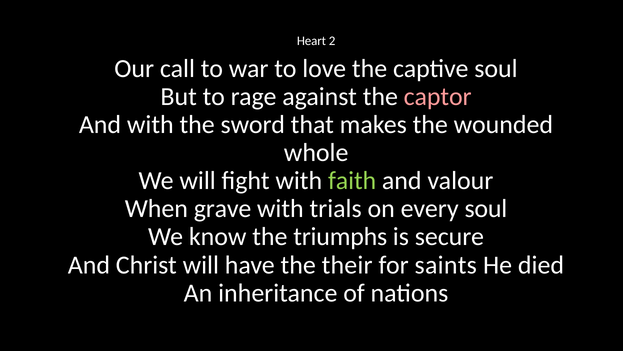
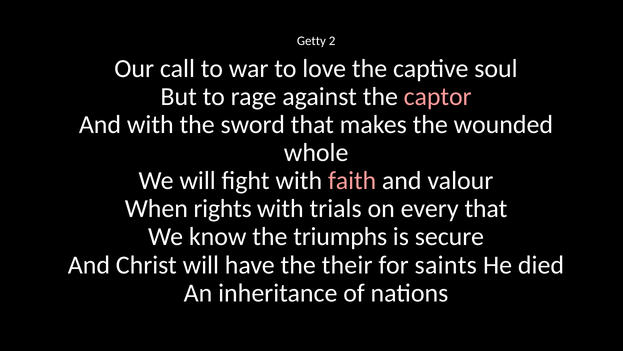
Heart: Heart -> Getty (311, 41)
faith colour: light green -> pink (352, 180)
grave: grave -> rights (223, 208)
every soul: soul -> that (486, 208)
